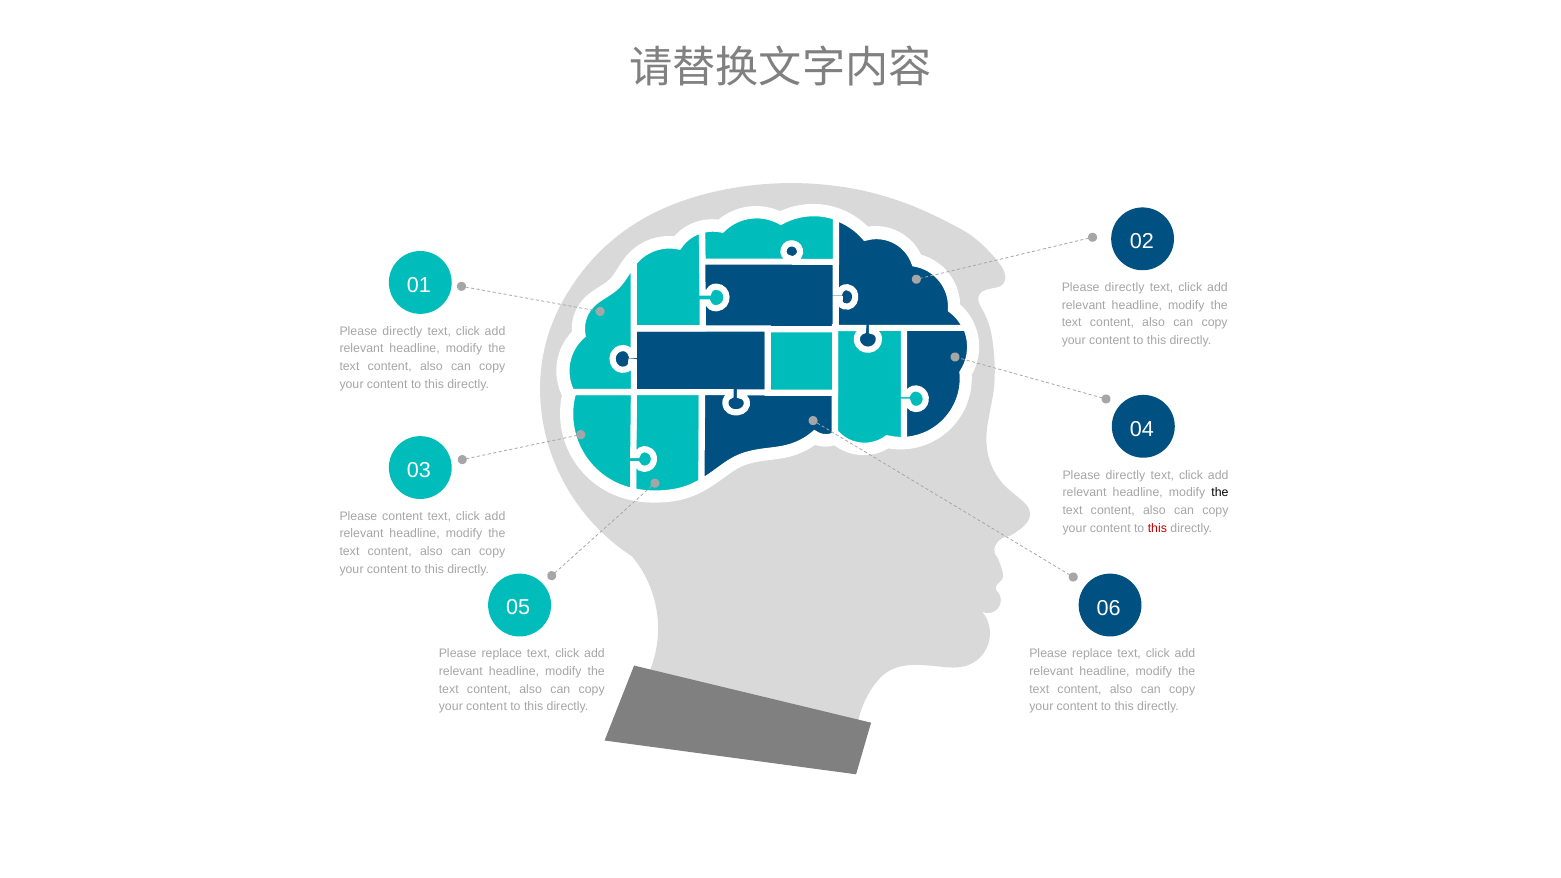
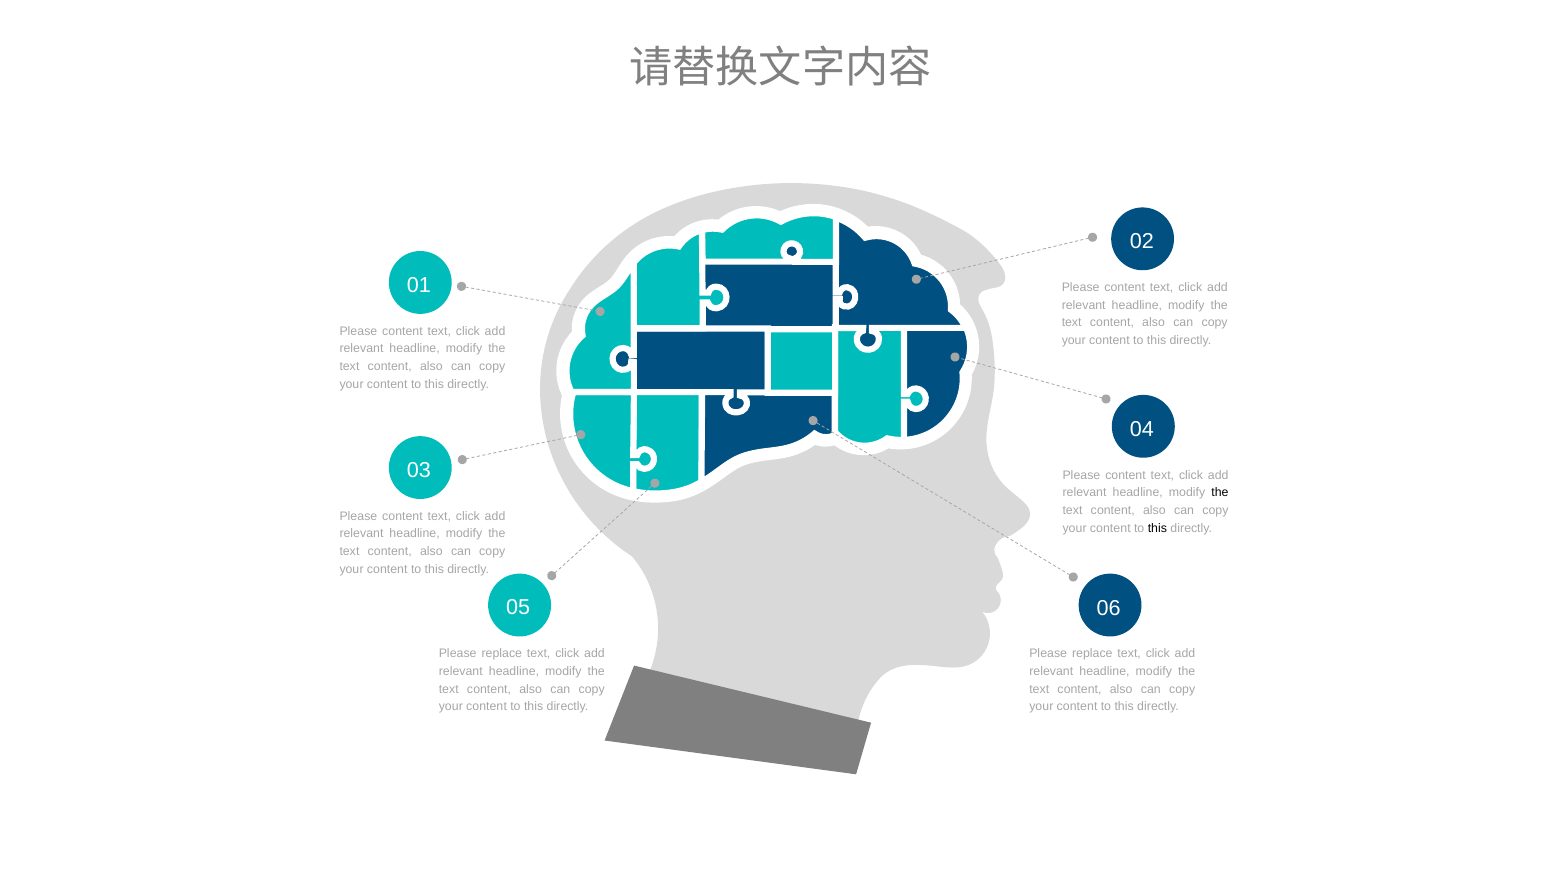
directly: directly -> content (1125, 288)
directly: directly -> content (402, 331)
directly: directly -> content (1126, 475)
this colour: red -> black (1157, 528)
